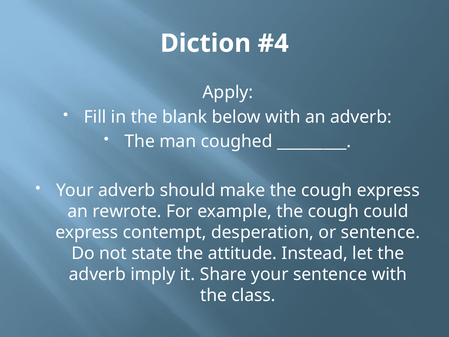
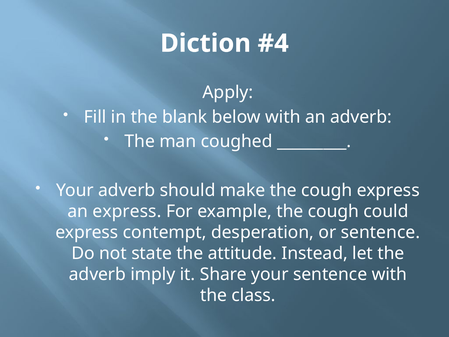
an rewrote: rewrote -> express (127, 211)
